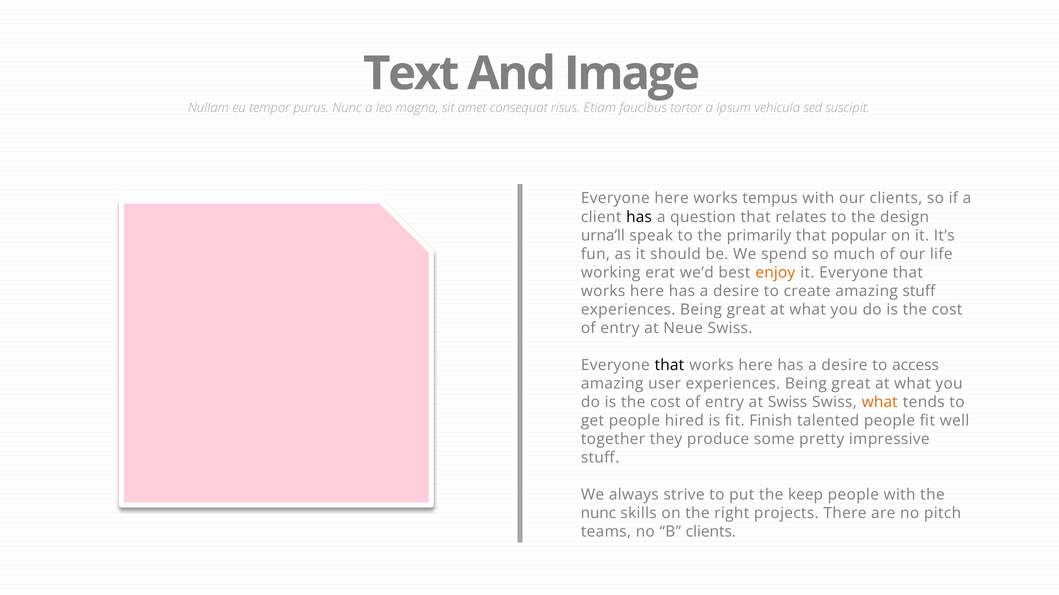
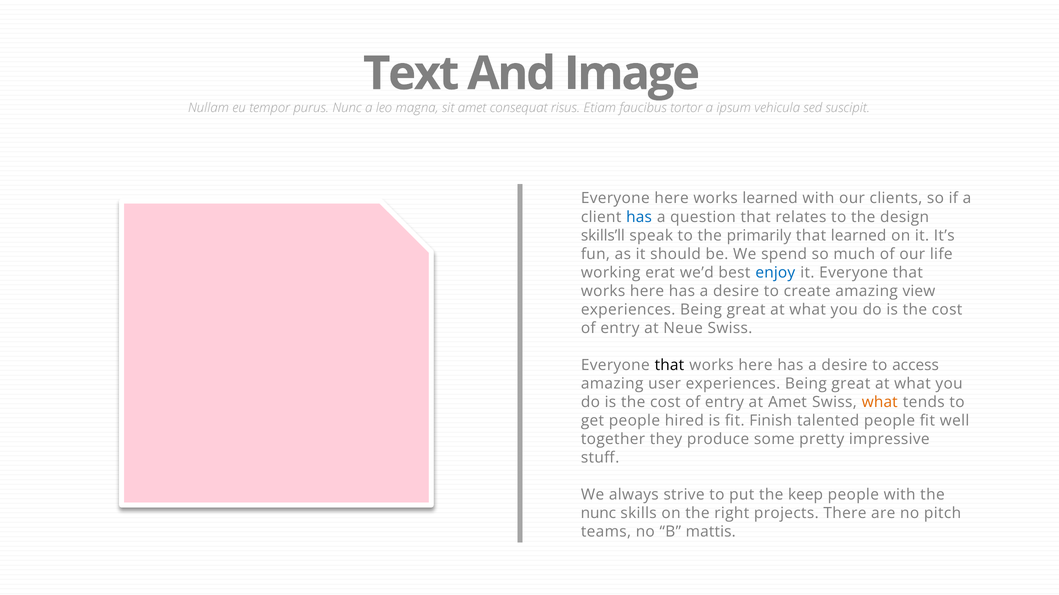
works tempus: tempus -> learned (770, 199)
has colour: black -> blue (639, 217)
urna’ll: urna’ll -> skills’ll (603, 236)
that popular: popular -> learned (859, 236)
enjoy colour: orange -> blue (775, 273)
amazing stuff: stuff -> view (919, 291)
at Swiss: Swiss -> Amet (788, 403)
B clients: clients -> mattis (711, 532)
